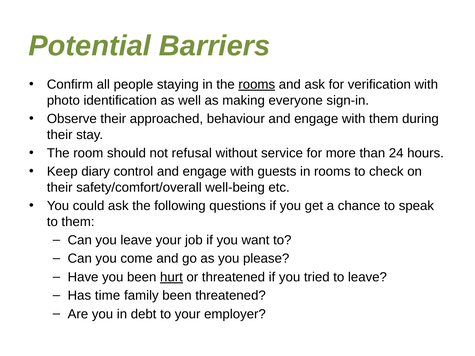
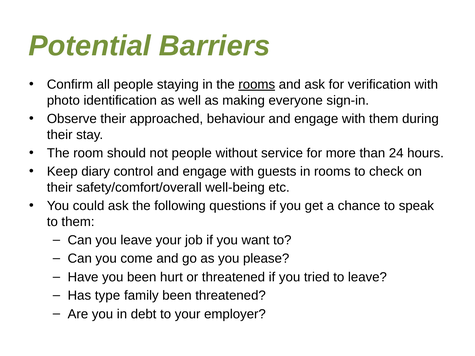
not refusal: refusal -> people (192, 153)
hurt underline: present -> none (171, 277)
time: time -> type (108, 296)
